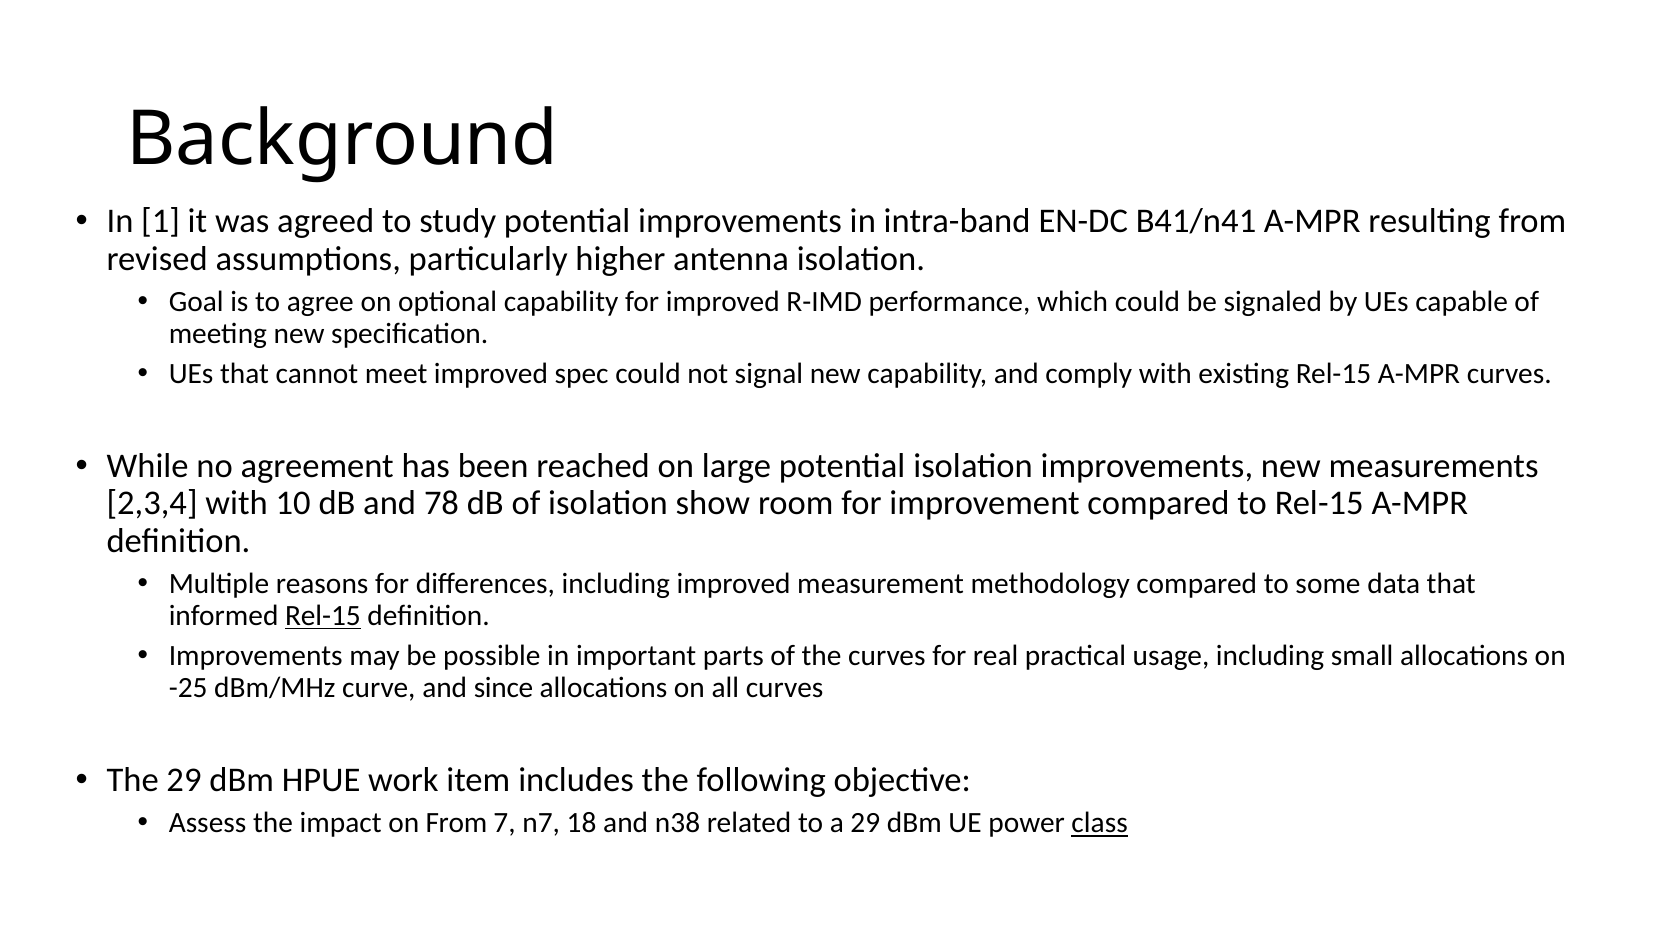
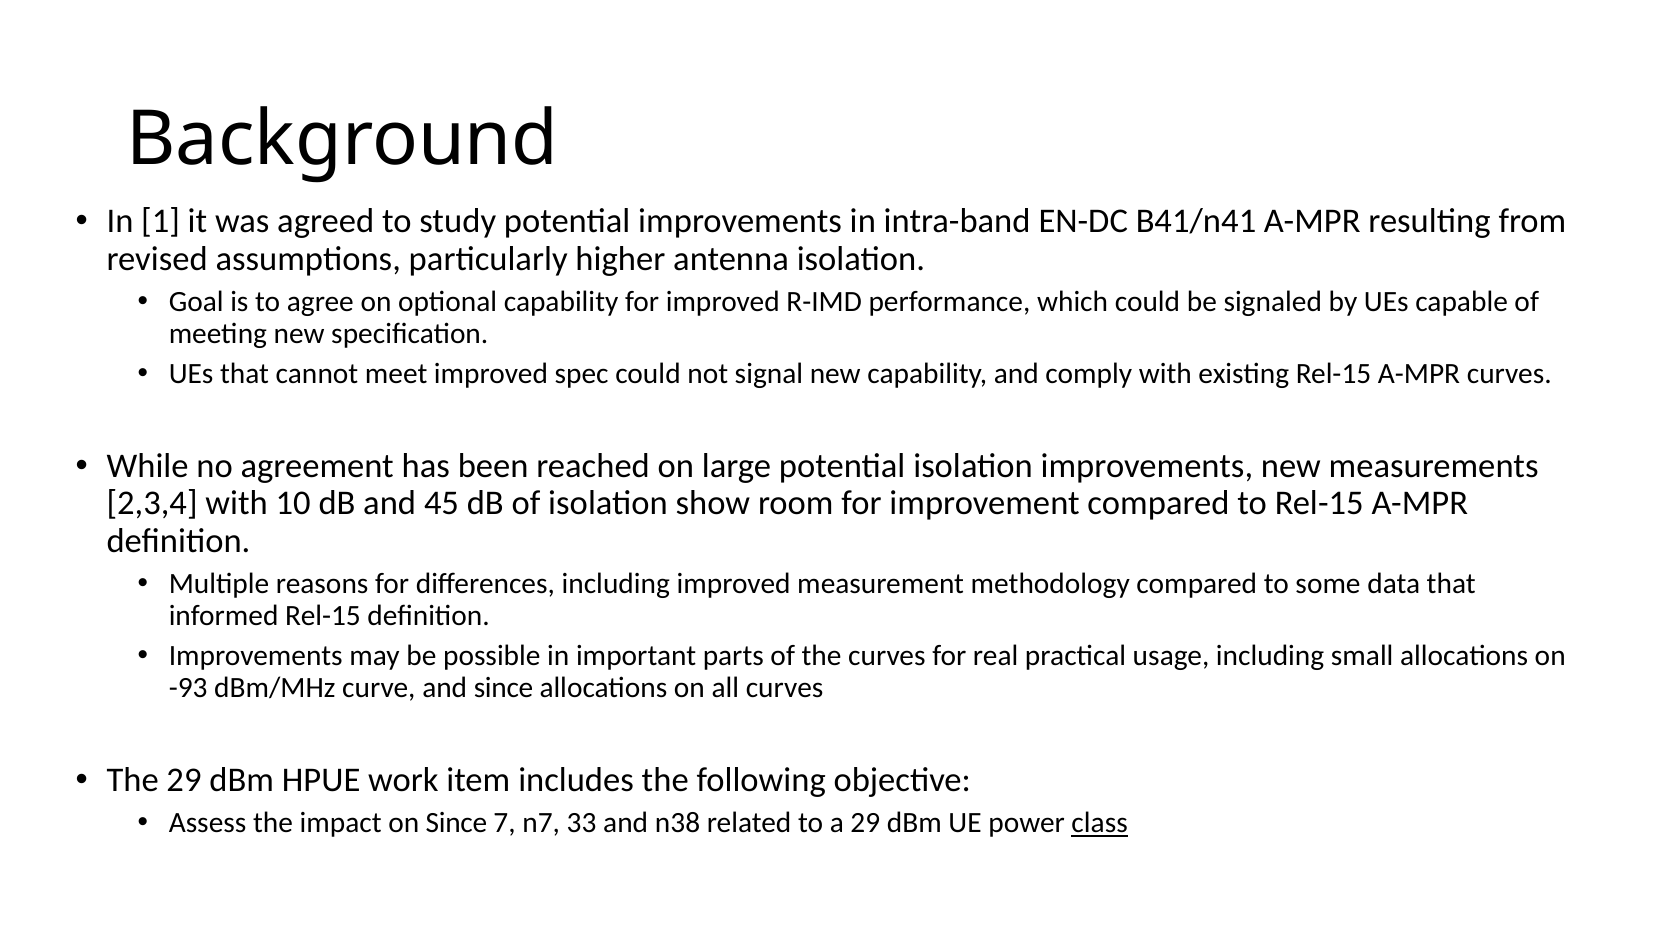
78: 78 -> 45 (442, 503)
Rel-15 underline: present -> none (323, 616)
-25: -25 -> -93 (188, 688)
on From: From -> Since (456, 823)
18: 18 -> 33 (582, 823)
